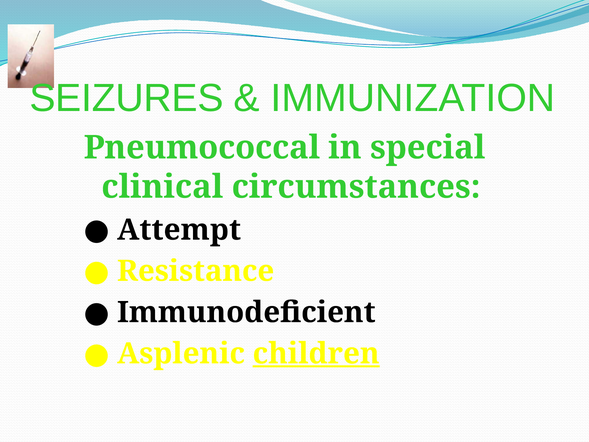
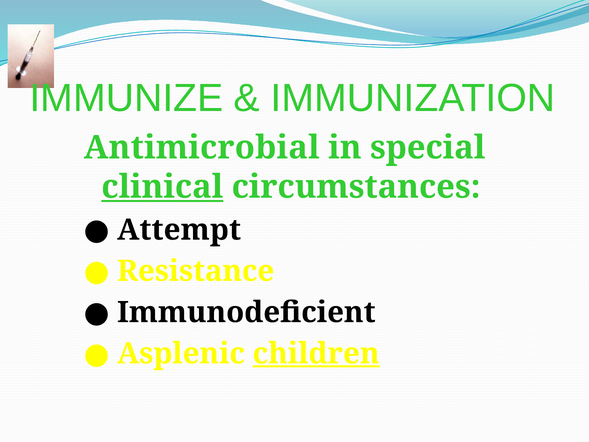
SEIZURES: SEIZURES -> IMMUNIZE (126, 98)
Pneumococcal: Pneumococcal -> Antimicrobial (202, 148)
clinical underline: none -> present (162, 187)
